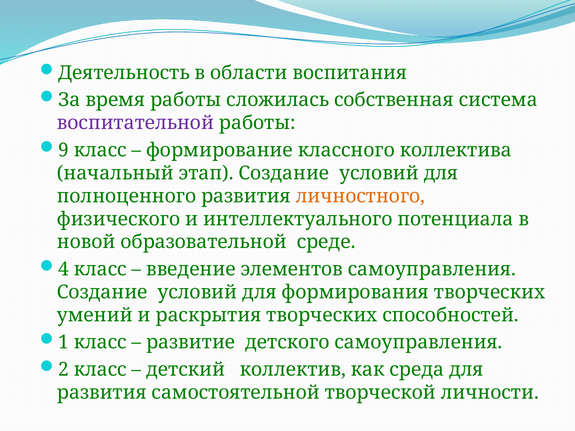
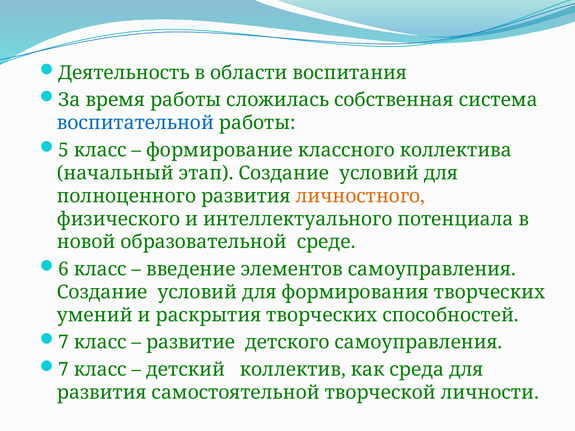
воспитательной colour: purple -> blue (135, 123)
9: 9 -> 5 (63, 150)
4: 4 -> 6 (63, 269)
1: 1 -> 7 (63, 342)
2: 2 -> 7 (63, 370)
